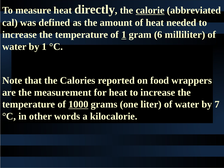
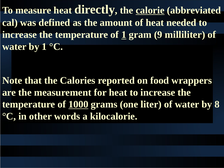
6: 6 -> 9 (158, 35)
7: 7 -> 8 (217, 104)
